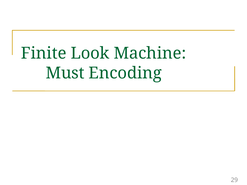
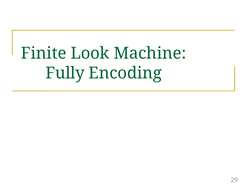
Must: Must -> Fully (65, 73)
